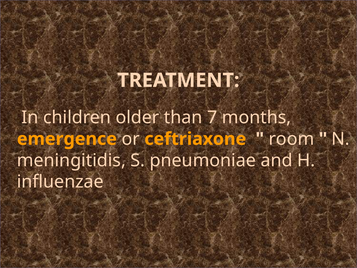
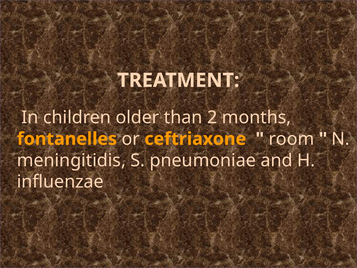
7: 7 -> 2 (212, 117)
emergence: emergence -> fontanelles (67, 139)
